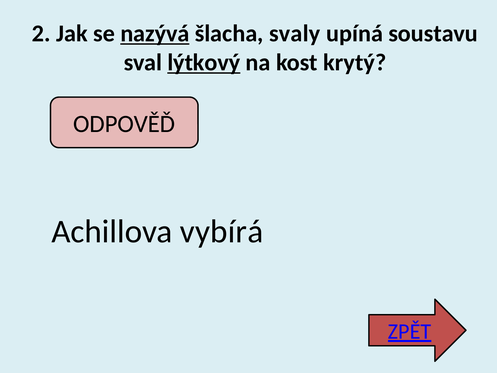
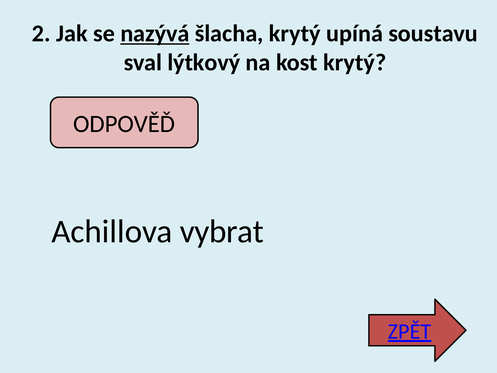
šlacha svaly: svaly -> krytý (295, 34)
lýtkový underline: present -> none (204, 63)
vybírá: vybírá -> vybrat (222, 231)
